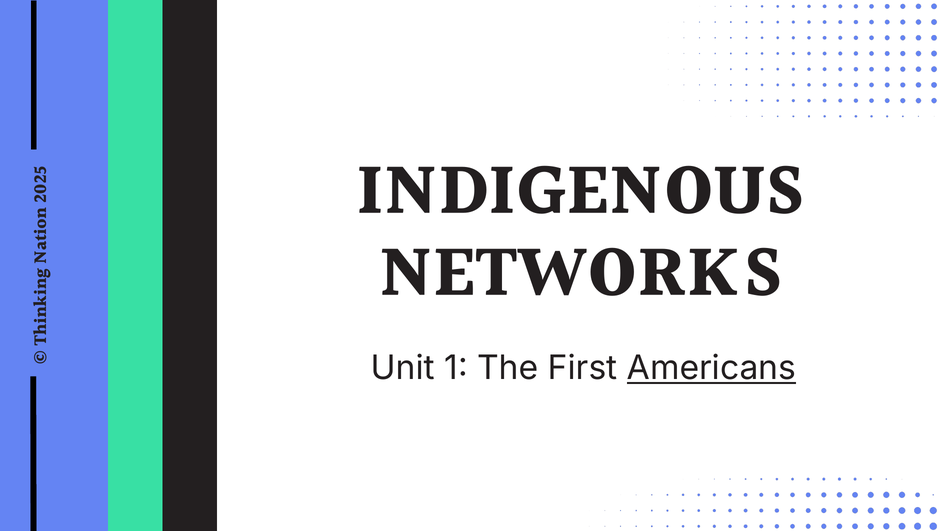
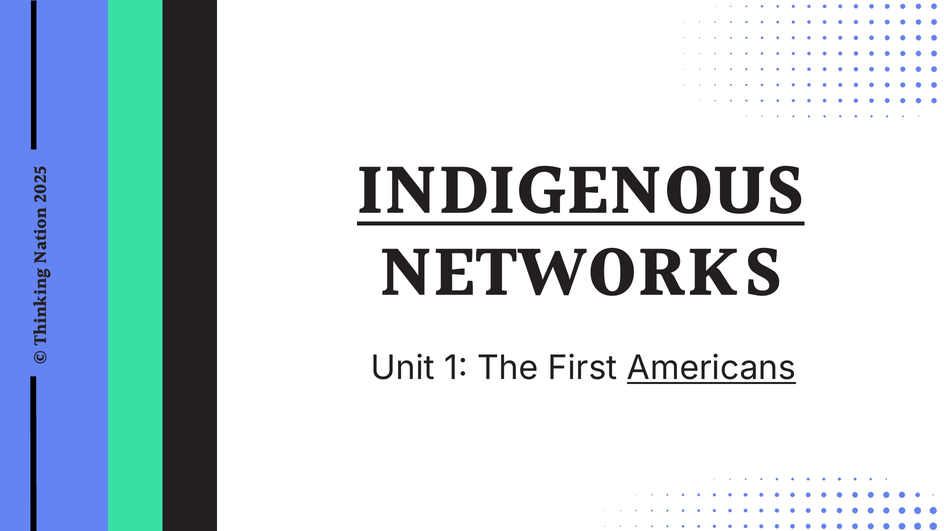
INDIGENOUS underline: none -> present (581, 193)
